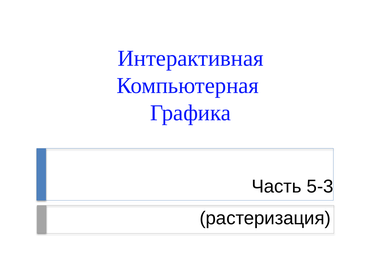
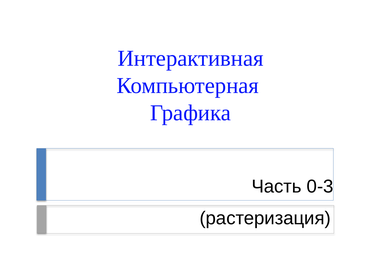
5-3: 5-3 -> 0-3 (320, 186)
